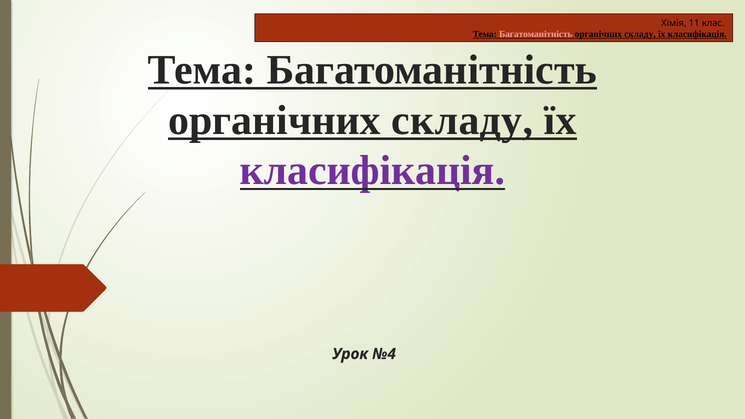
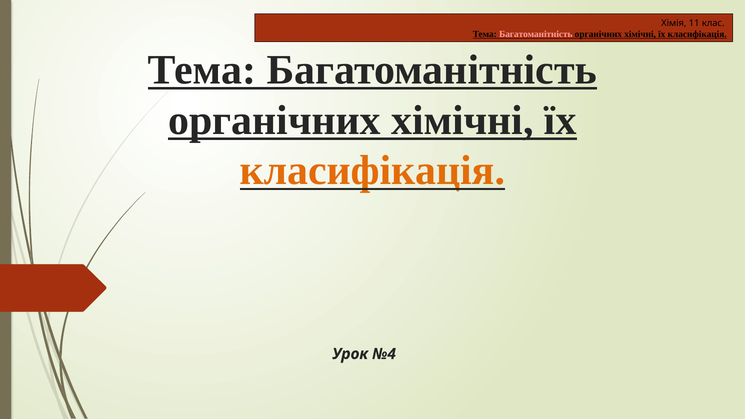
складу: складу -> хімічні (640, 34)
складу: складу -> хімічні (462, 120)
класифікація colour: purple -> orange (372, 171)
